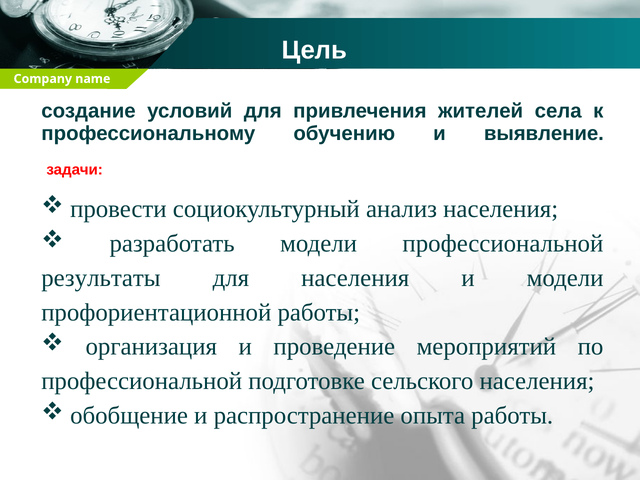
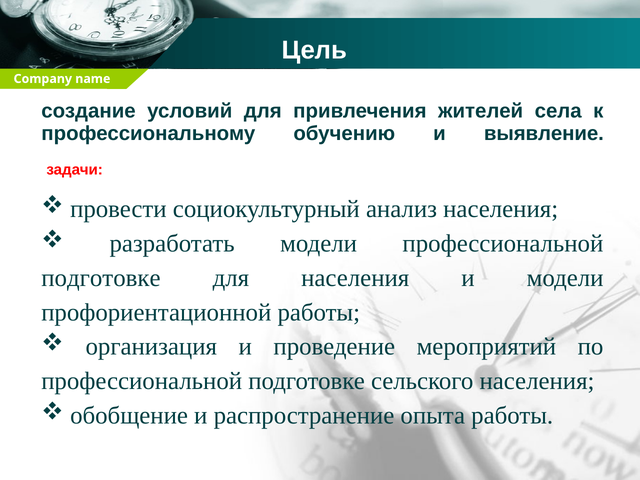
результаты: результаты -> подготовке (101, 278)
